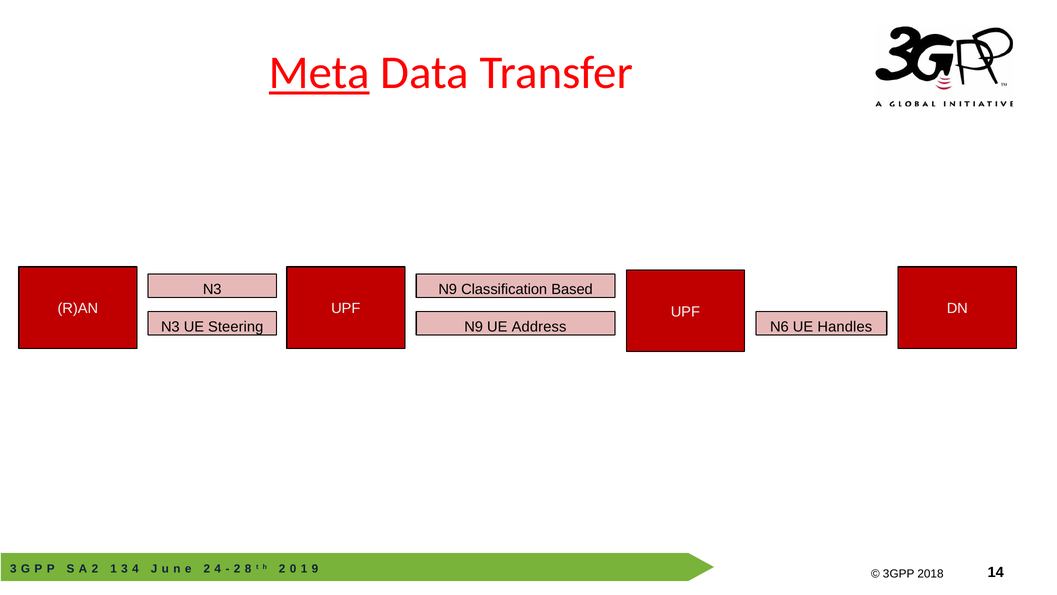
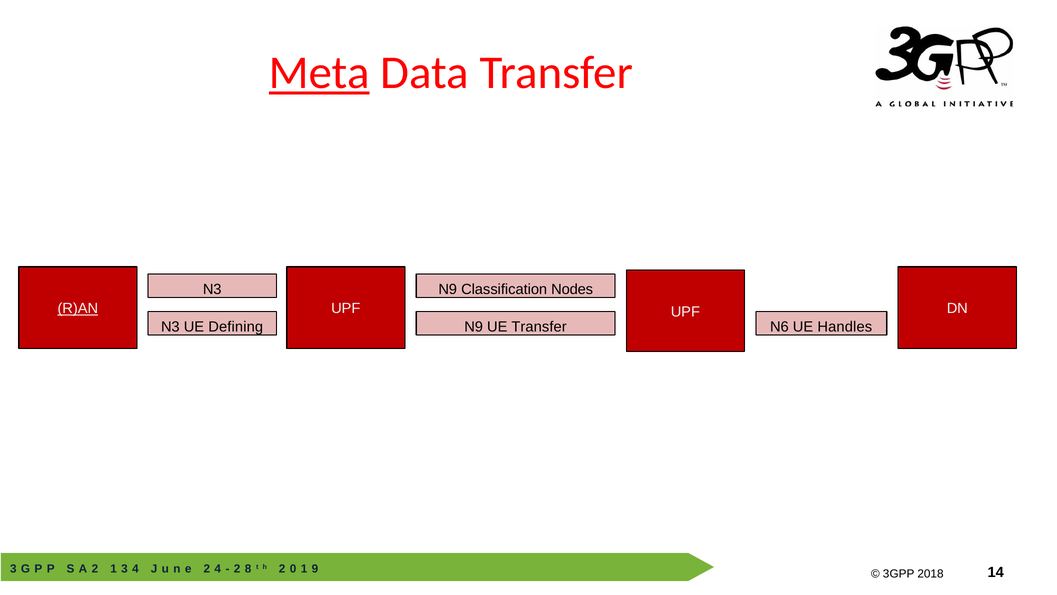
Based: Based -> Nodes (572, 289)
R)AN underline: none -> present (78, 308)
Steering: Steering -> Defining (236, 327)
UE Address: Address -> Transfer (539, 327)
